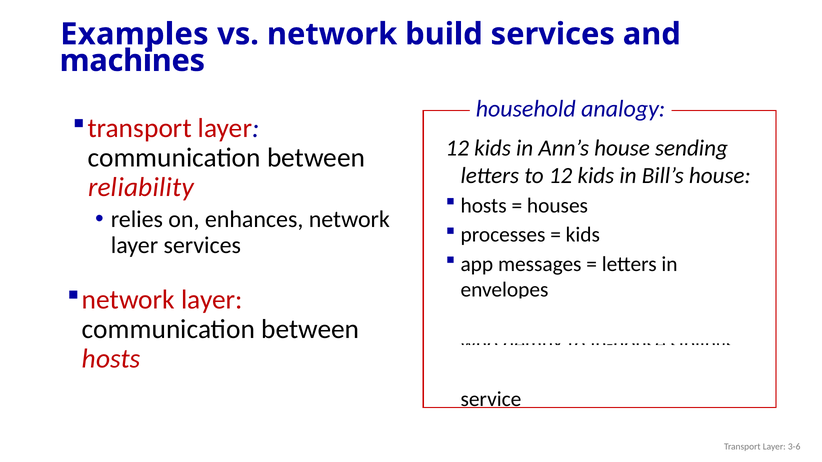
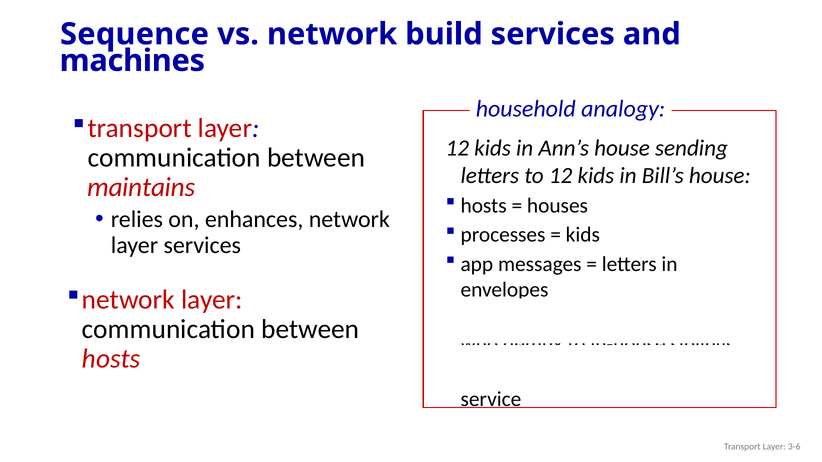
Examples: Examples -> Sequence (135, 34)
reliability: reliability -> maintains (141, 187)
